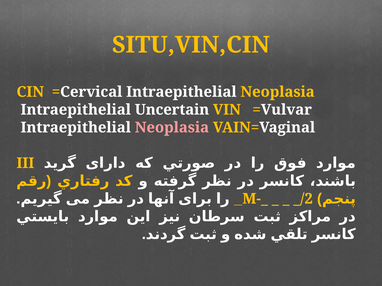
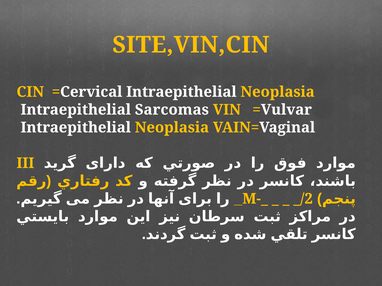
SITU,VIN,CIN: SITU,VIN,CIN -> SITE,VIN,CIN (191, 45)
Uncertain: Uncertain -> Sarcomas (172, 110)
Neoplasia colour: pink -> yellow (172, 128)
